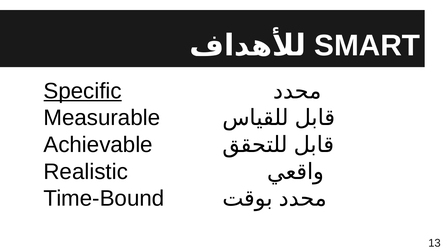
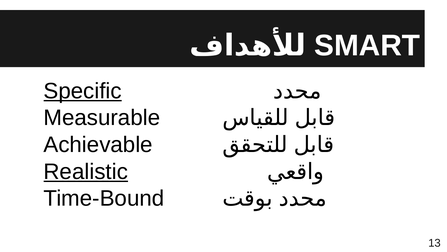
Realistic underline: none -> present (86, 171)
